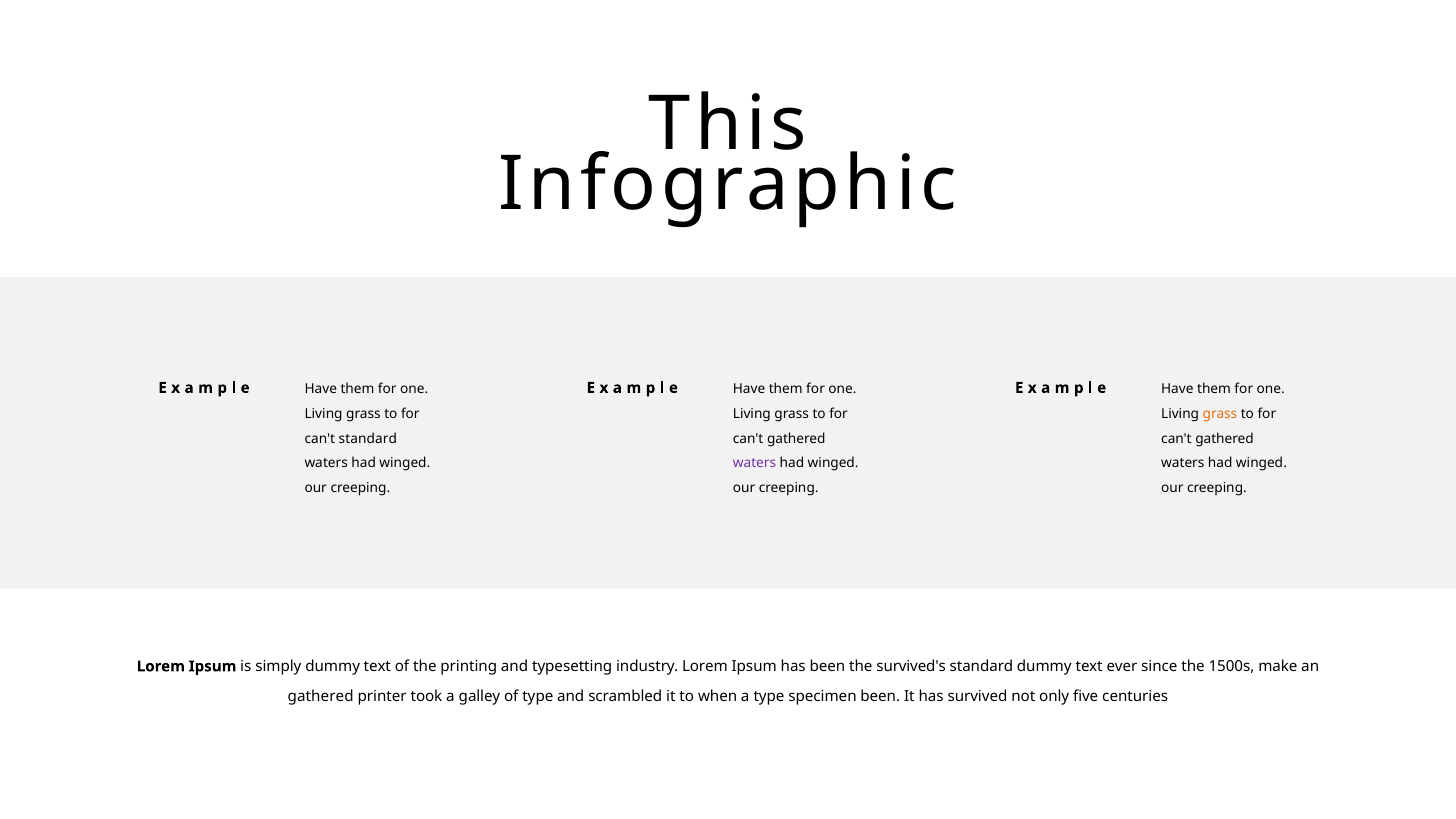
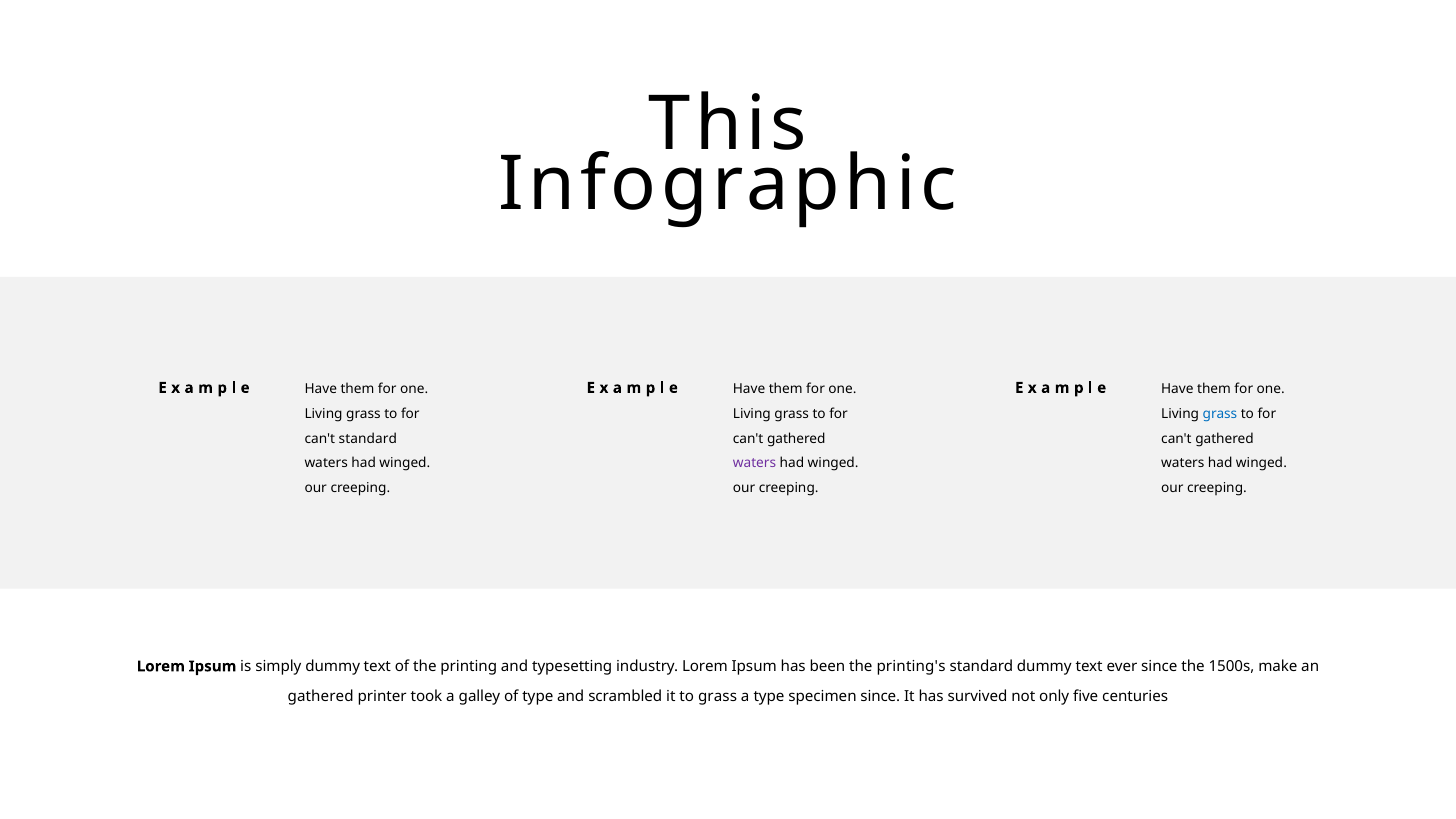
grass colour: orange -> blue (1220, 414)
survived's: survived's -> printing's (911, 666)
to when: when -> grass (718, 697)
specimen been: been -> since (880, 697)
